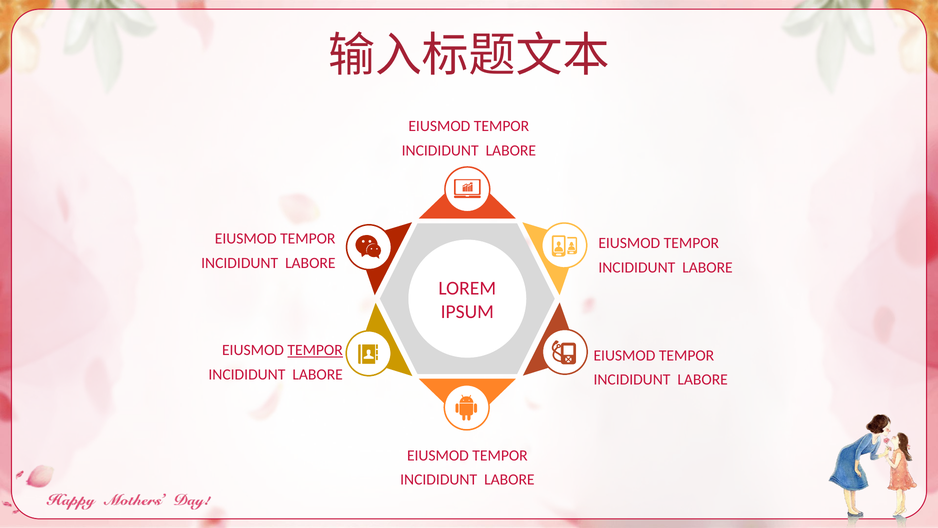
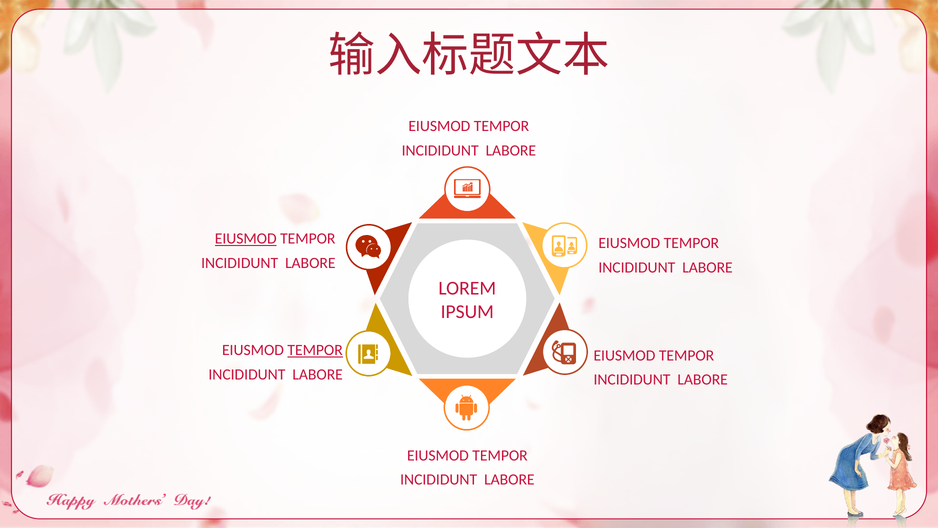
EIUSMOD underline: none -> present (246, 239)
